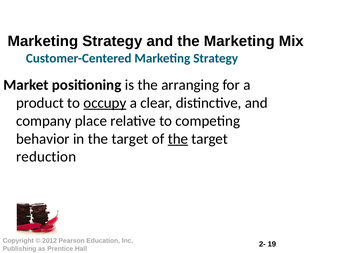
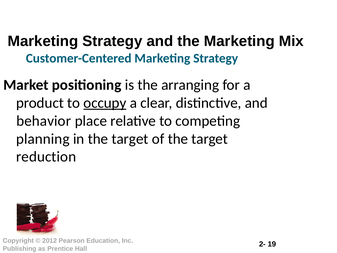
company: company -> behavior (44, 121)
behavior: behavior -> planning (43, 139)
the underline: present -> none (178, 139)
